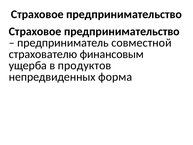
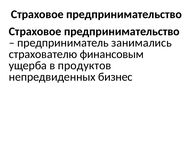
совместной: совместной -> занимались (141, 43)
форма: форма -> бизнес (115, 77)
